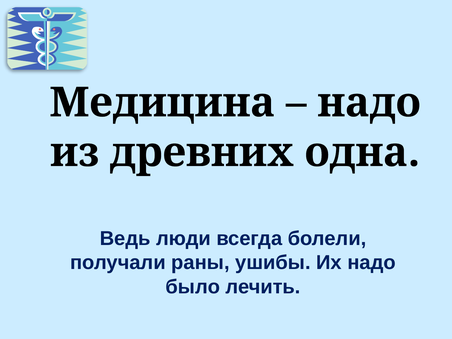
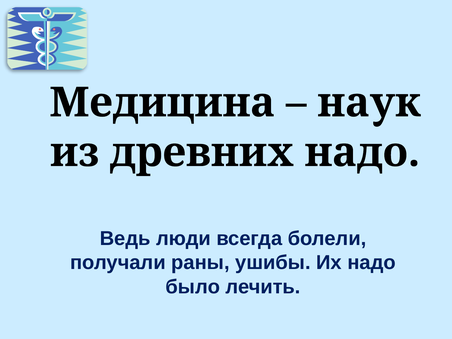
надо: надо -> наук (369, 103)
древних одна: одна -> надо (362, 152)
